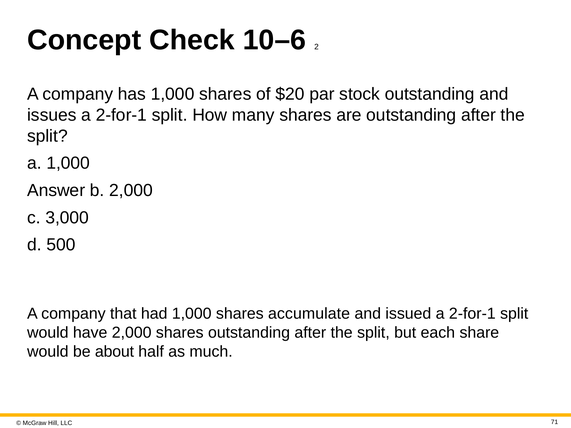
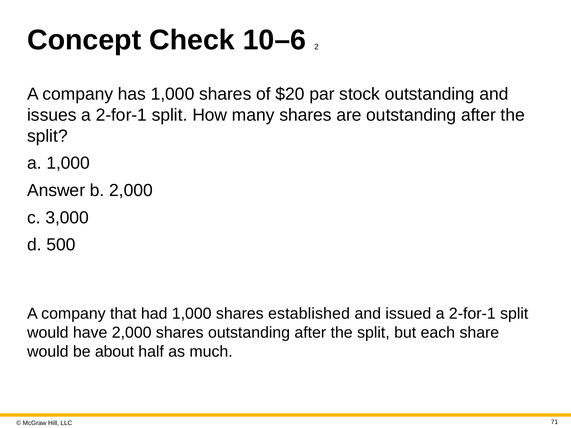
accumulate: accumulate -> established (309, 314)
